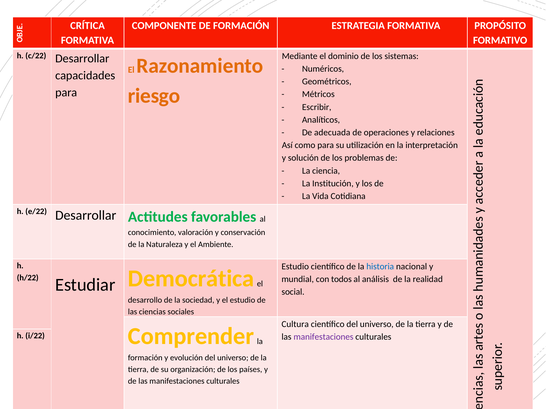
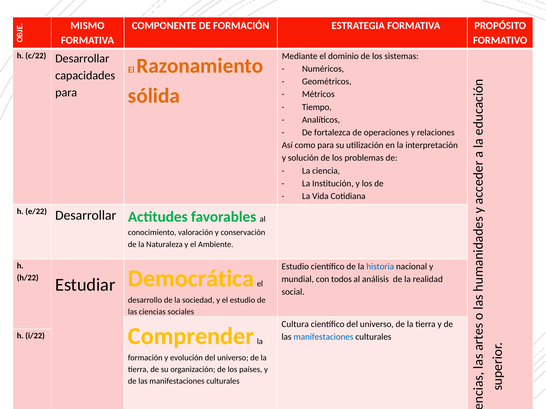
CRÍTICA: CRÍTICA -> MISMO (87, 26)
riesgo: riesgo -> sólida (154, 96)
Escribir: Escribir -> Tiempo (317, 107)
adecuada: adecuada -> fortalezca (332, 133)
manifestaciones colour: purple -> blue (323, 337)
